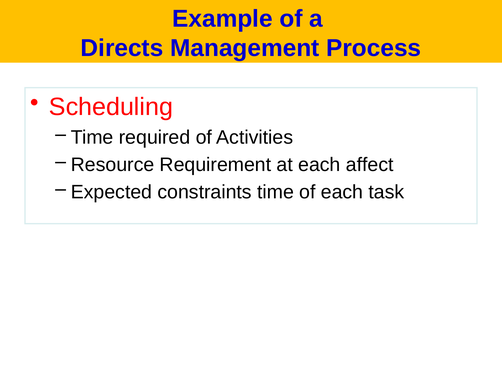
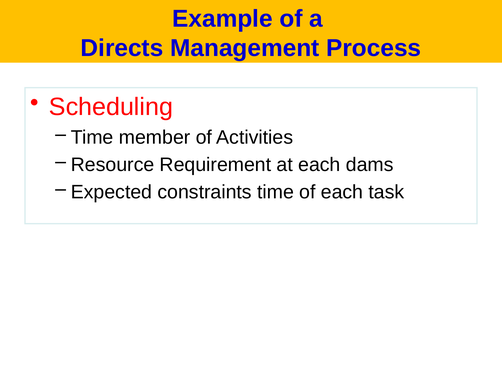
required: required -> member (155, 137)
affect: affect -> dams (370, 165)
